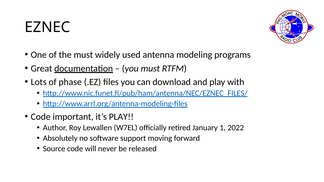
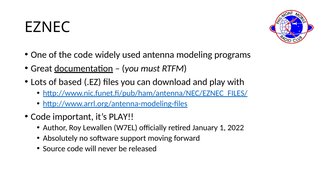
the must: must -> code (83, 55)
phase: phase -> based (70, 82)
